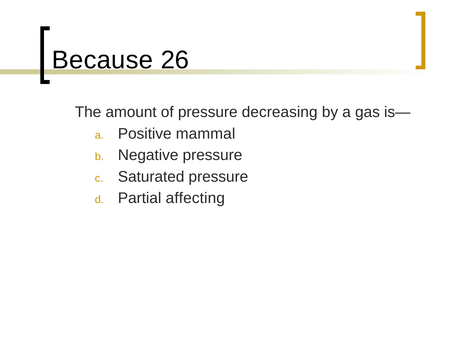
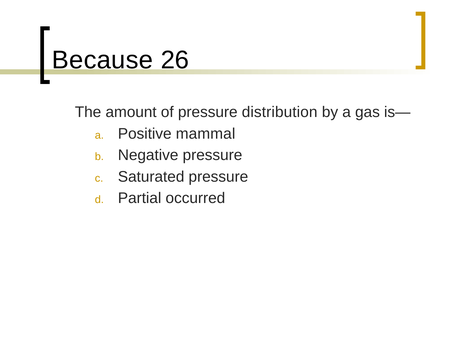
decreasing: decreasing -> distribution (280, 112)
affecting: affecting -> occurred (195, 198)
